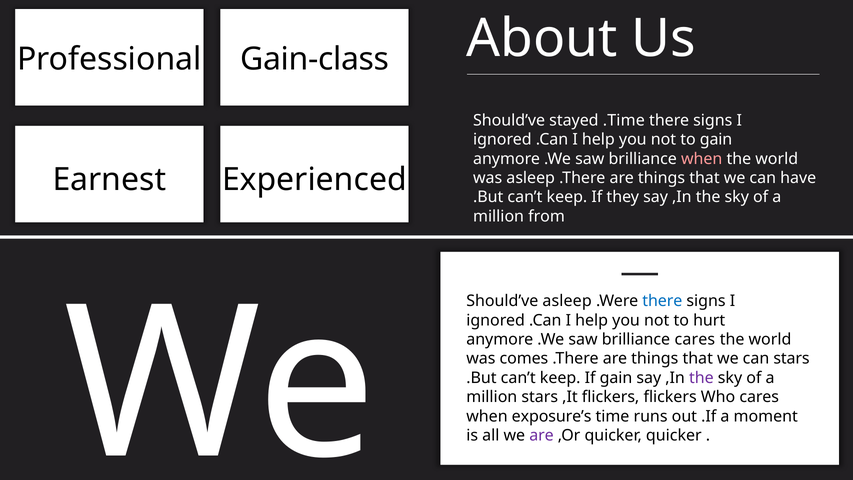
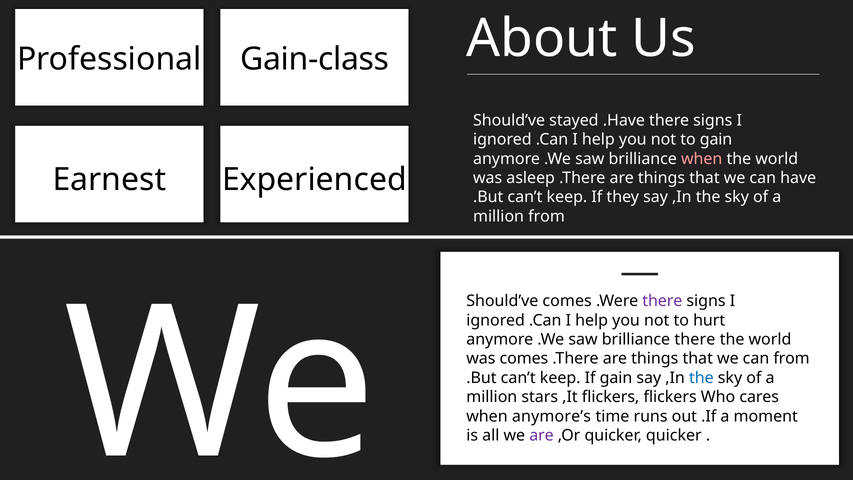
.Time: .Time -> .Have (624, 120)
Should’ve asleep: asleep -> comes (567, 301)
there colour: blue -> purple (662, 301)
brilliance cares: cares -> there (695, 339)
can stars: stars -> from (792, 359)
the colour: purple -> blue (701, 378)
exposure’s: exposure’s -> anymore’s (551, 416)
